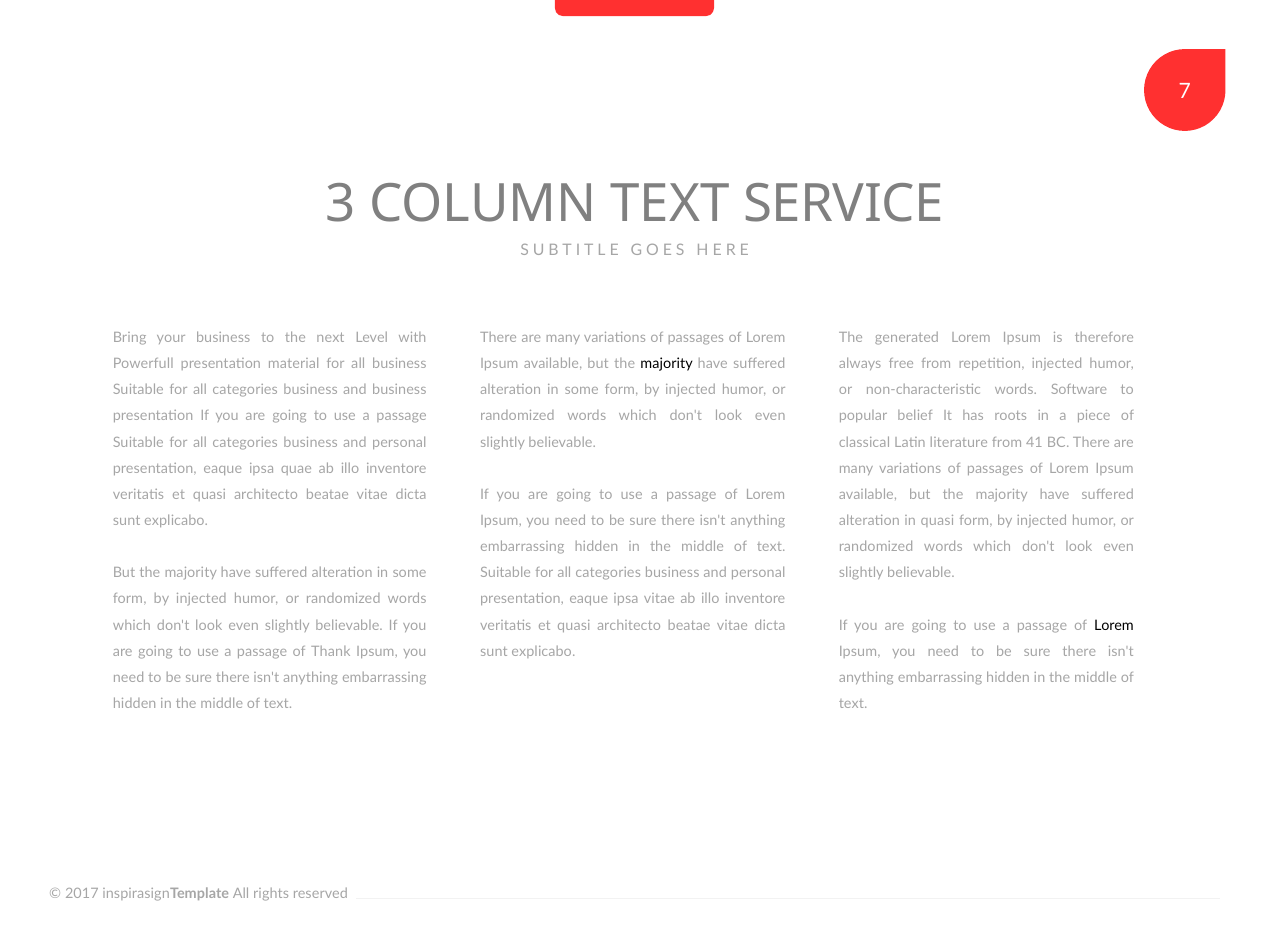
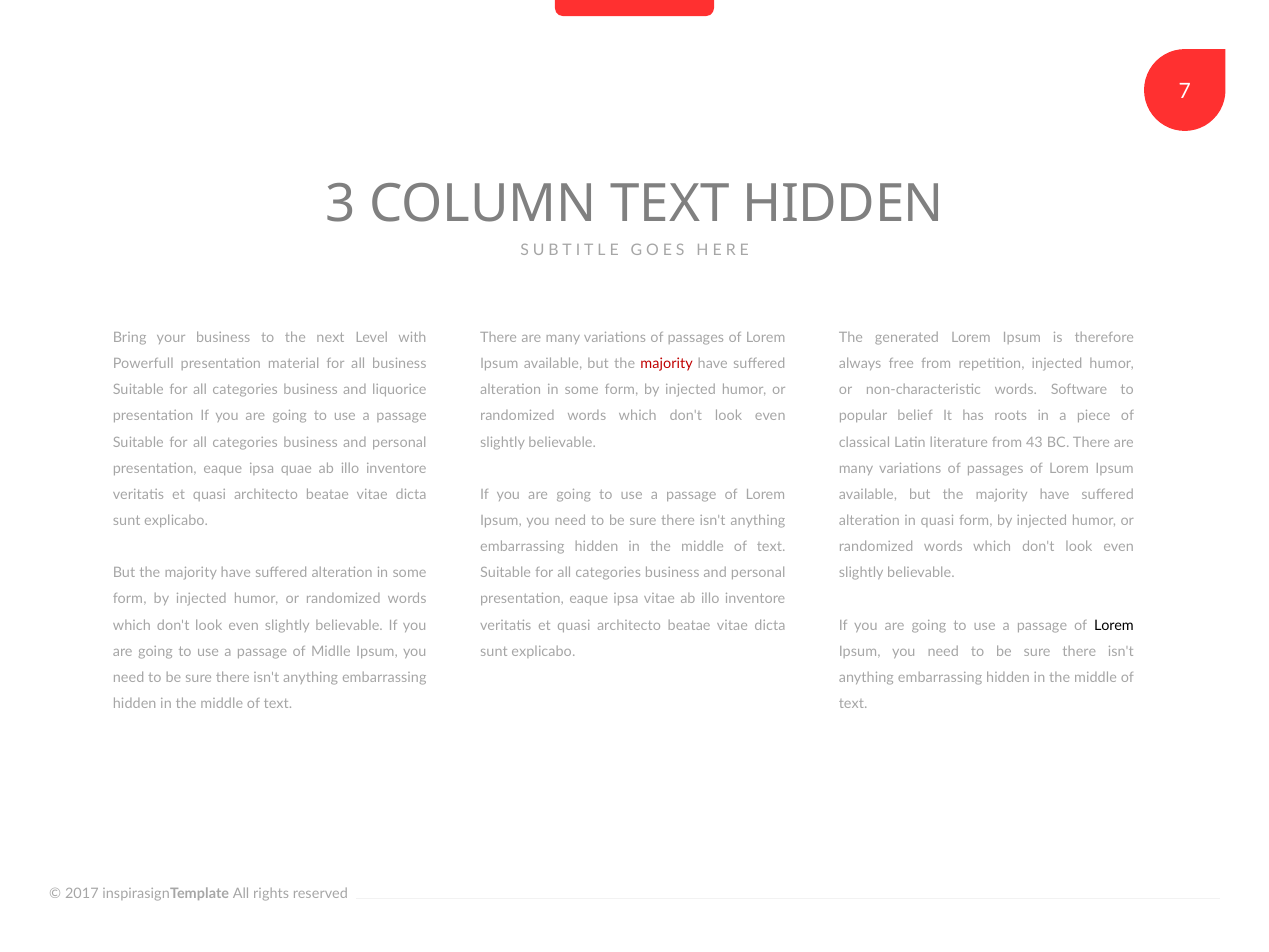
TEXT SERVICE: SERVICE -> HIDDEN (843, 204)
majority colour: black -> red (667, 364)
and business: business -> liquorice (399, 390)
41: 41 -> 43 (1034, 442)
Thank: Thank -> Midlle (331, 651)
